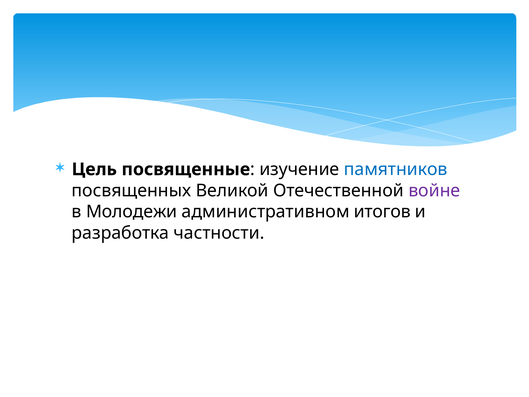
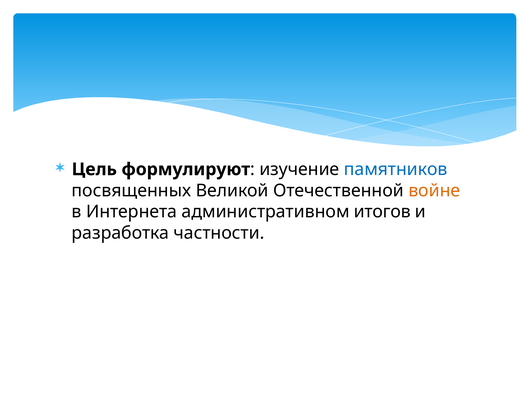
посвященные: посвященные -> формулируют (186, 169)
войне colour: purple -> orange (434, 190)
Молодежи: Молодежи -> Интернета (132, 212)
